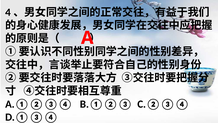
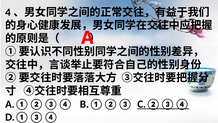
C.②③④ underline: none -> present (163, 104)
